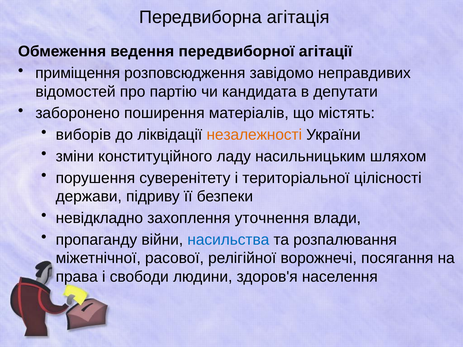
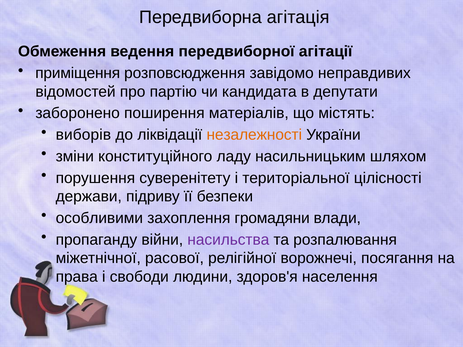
невідкладно: невідкладно -> особливими (99, 218)
уточнення: уточнення -> громадяни (272, 218)
насильства colour: blue -> purple (228, 240)
